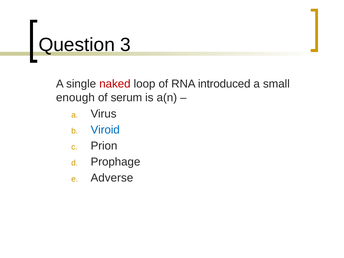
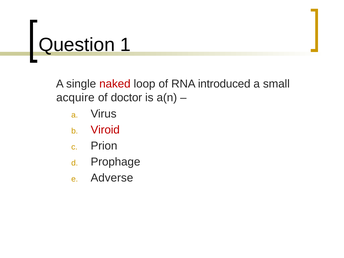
3: 3 -> 1 (126, 45)
enough: enough -> acquire (75, 98)
serum: serum -> doctor (126, 98)
Viroid colour: blue -> red (105, 130)
